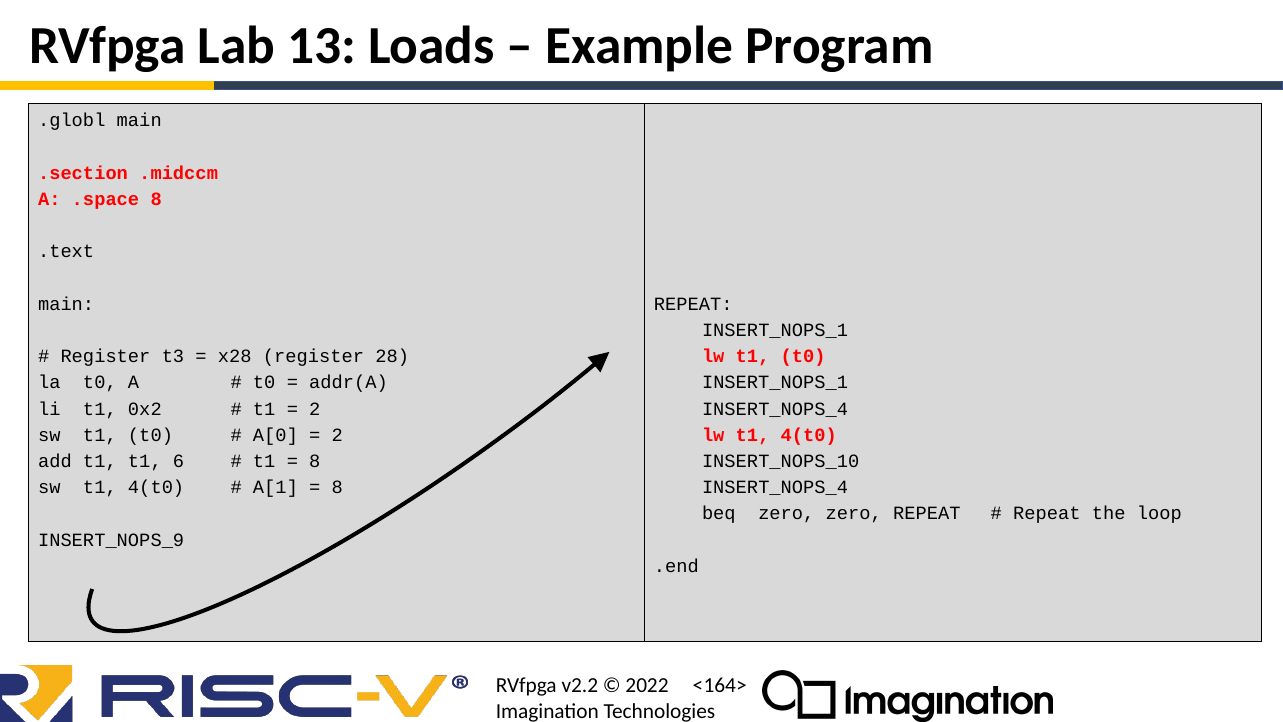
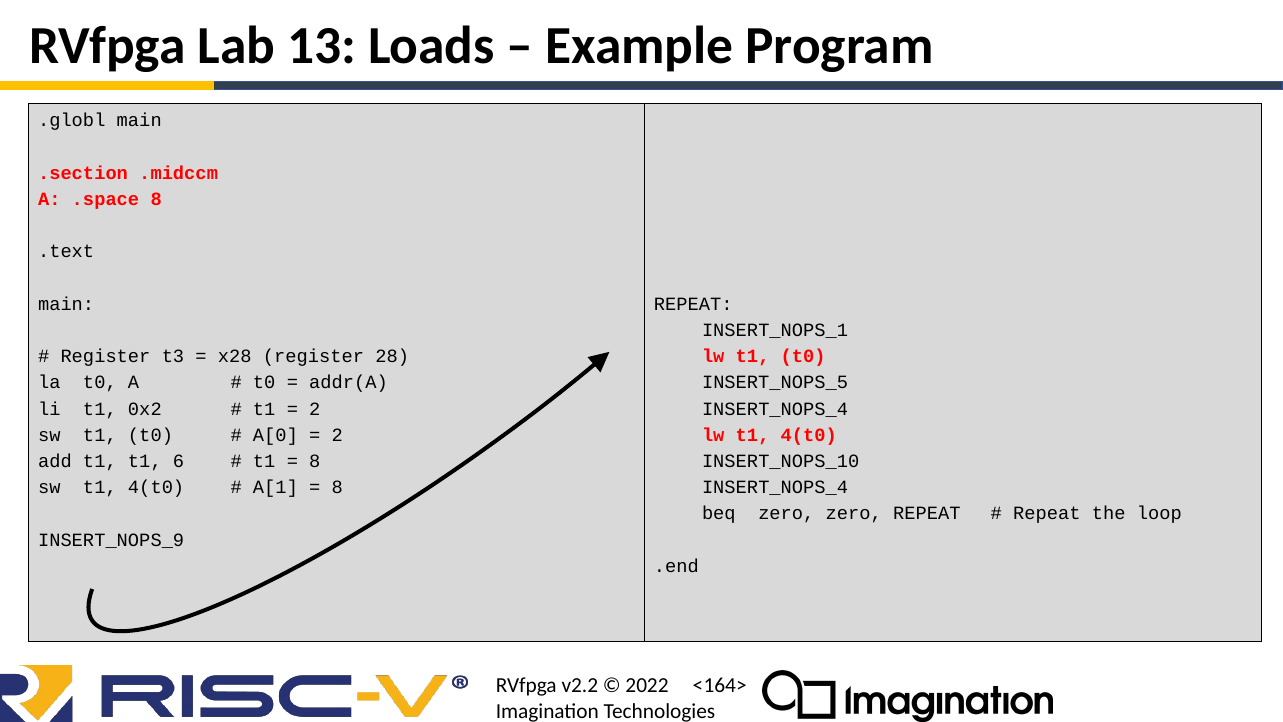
INSERT_NOPS_1: INSERT_NOPS_1 -> INSERT_NOPS_5 (775, 382)
